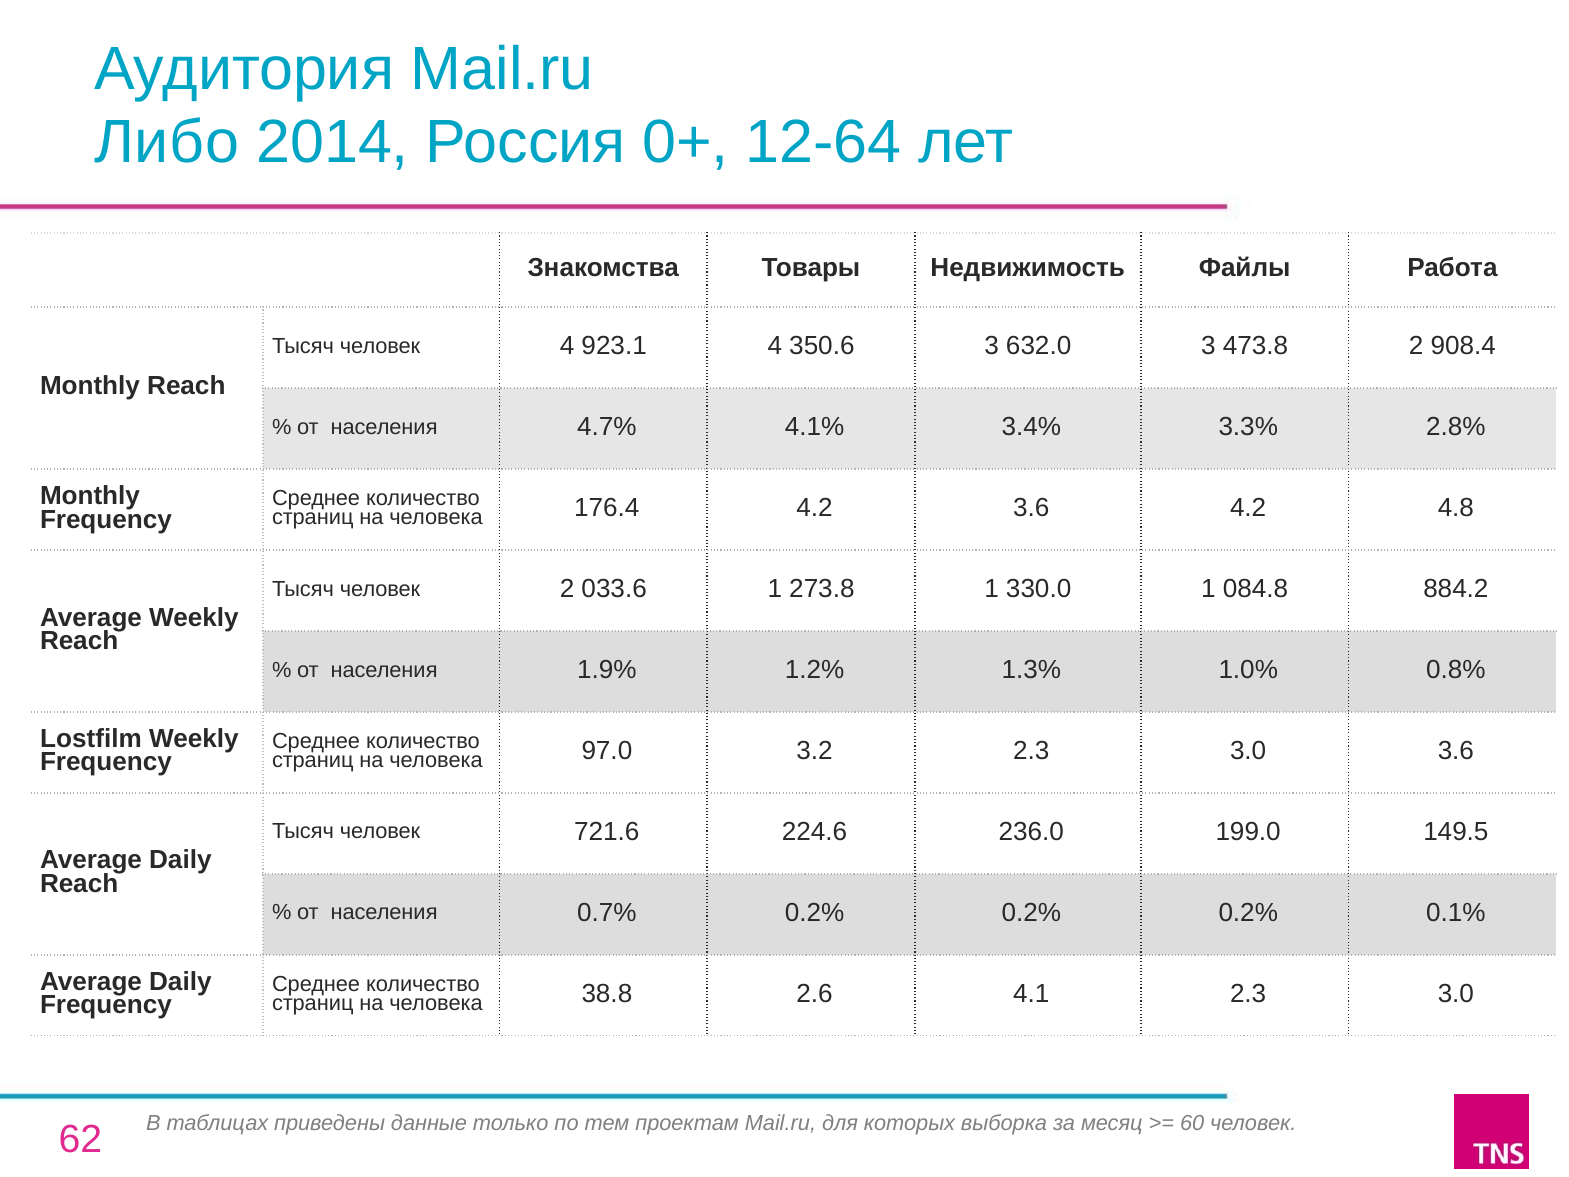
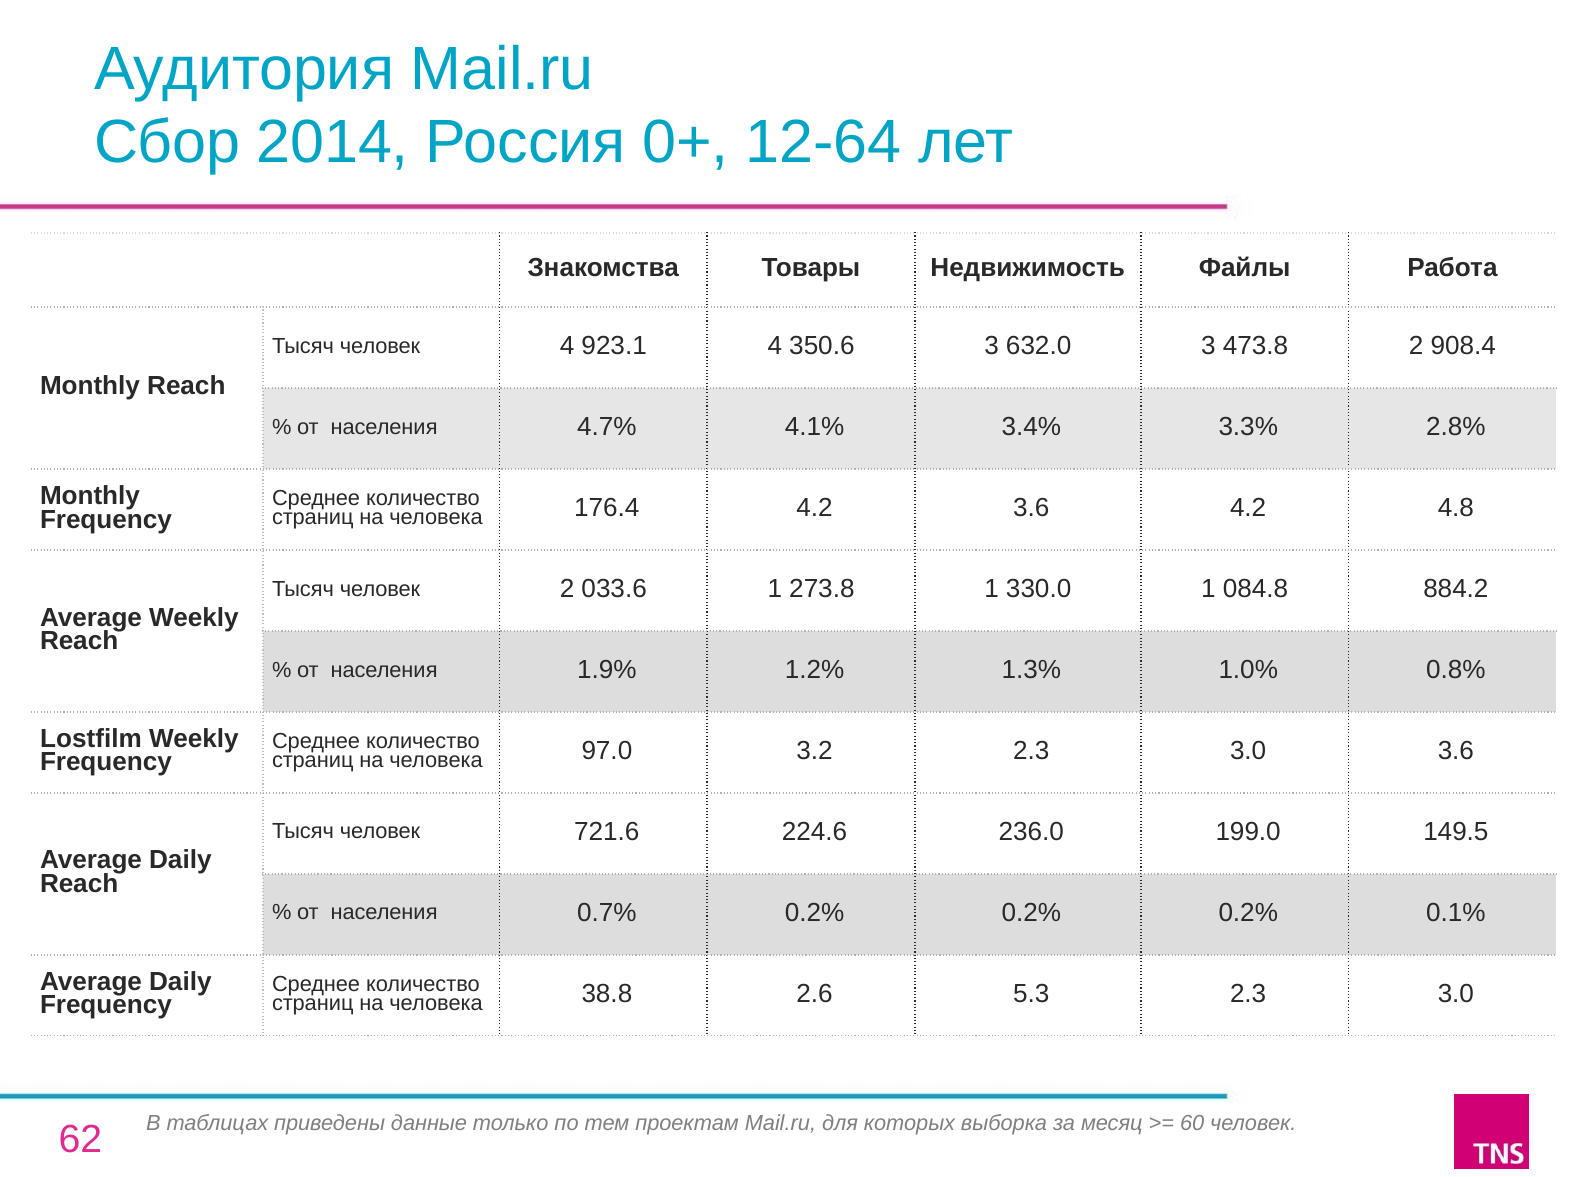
Либо: Либо -> Сбор (167, 143)
4.1: 4.1 -> 5.3 (1031, 993)
